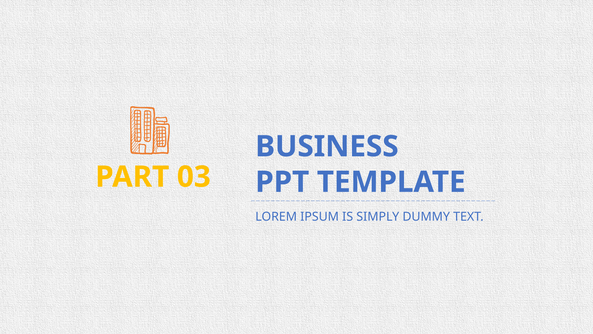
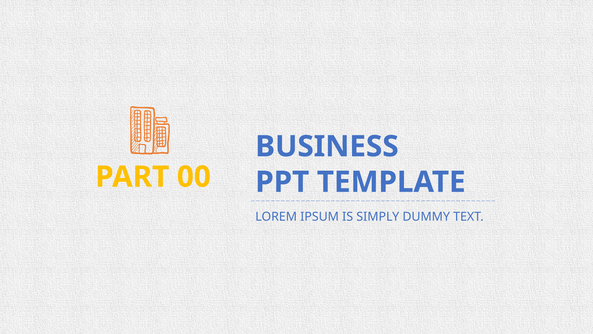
03: 03 -> 00 (194, 177)
